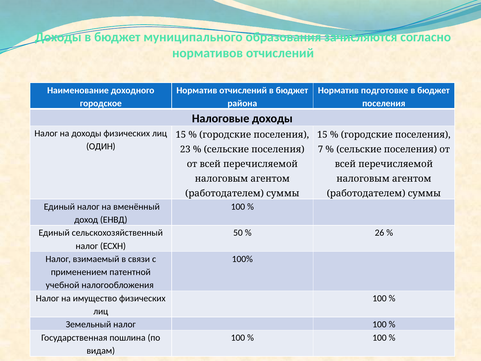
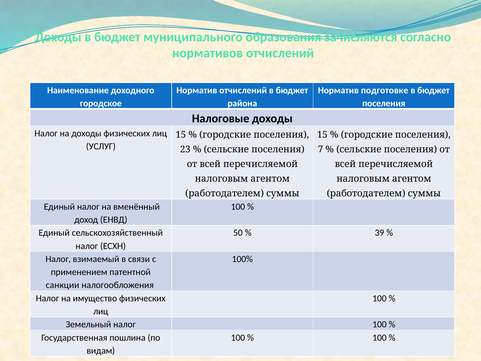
ОДИН: ОДИН -> УСЛУГ (101, 146)
26: 26 -> 39 (379, 233)
учебной: учебной -> санкции (63, 285)
